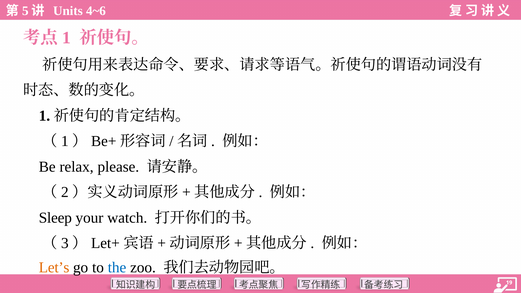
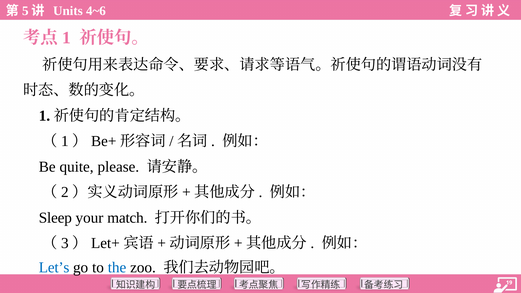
relax: relax -> quite (77, 167)
watch: watch -> match (127, 218)
Let’s colour: orange -> blue (54, 268)
